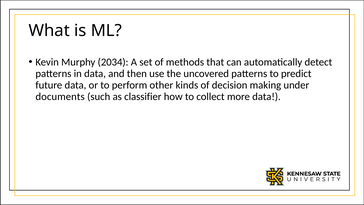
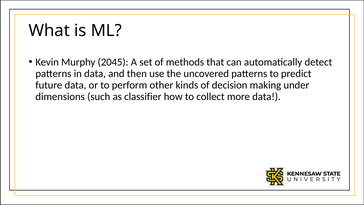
2034: 2034 -> 2045 (113, 62)
documents: documents -> dimensions (60, 96)
